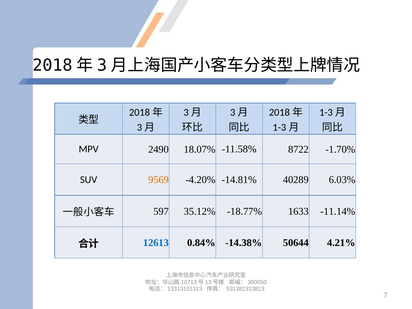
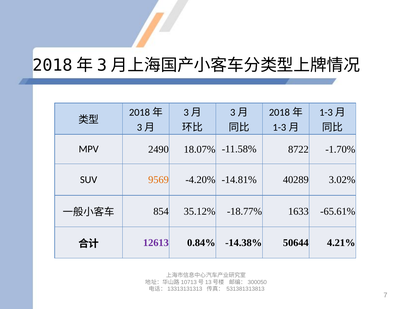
6.03%: 6.03% -> 3.02% (342, 180)
597: 597 -> 854 (161, 211)
-11.14%: -11.14% -> -65.61% (338, 211)
12613 colour: blue -> purple (156, 243)
